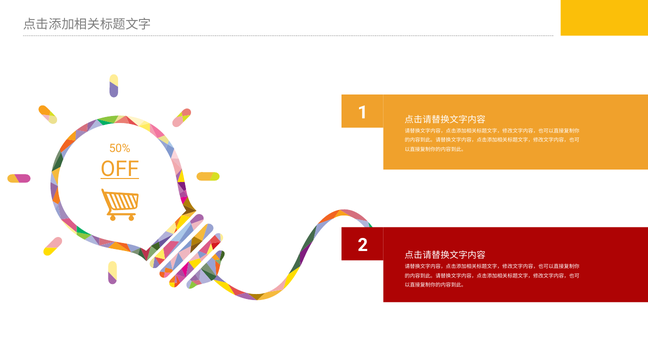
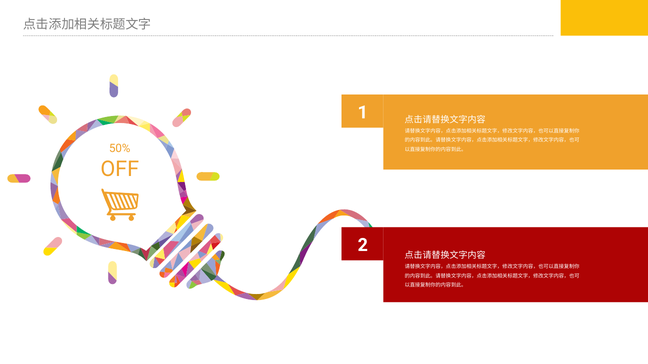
OFF underline: present -> none (120, 169)
